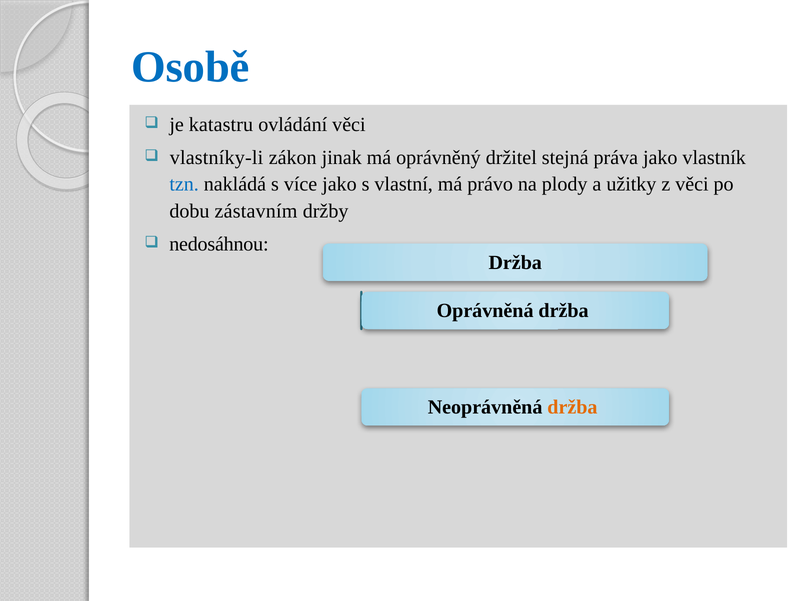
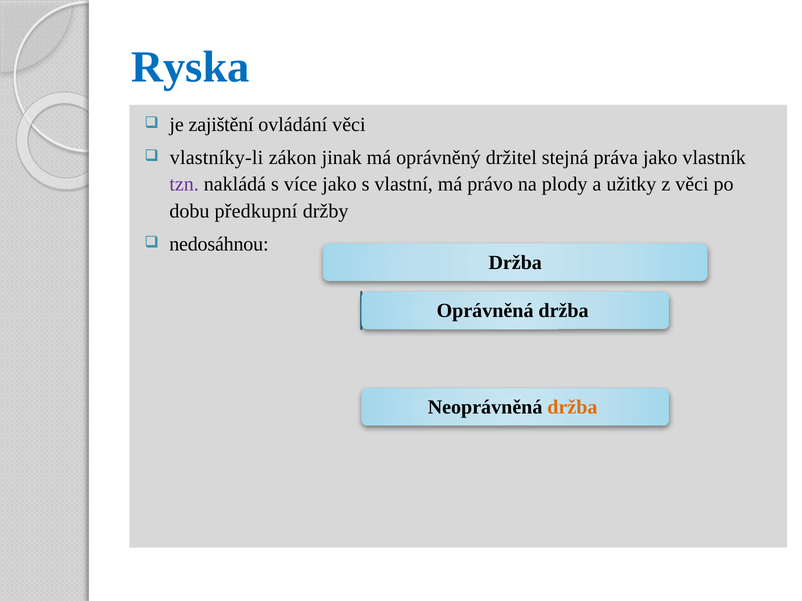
Osobě: Osobě -> Ryska (190, 67)
katastru: katastru -> zajištění (221, 125)
tzn colour: blue -> purple (184, 185)
zástavním: zástavním -> předkupní (256, 211)
